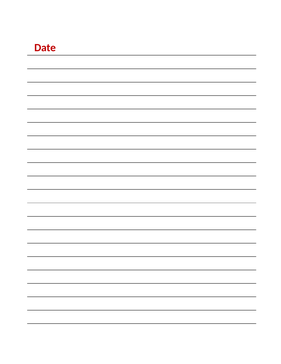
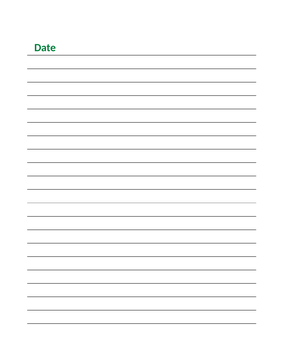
Date colour: red -> green (45, 48)
